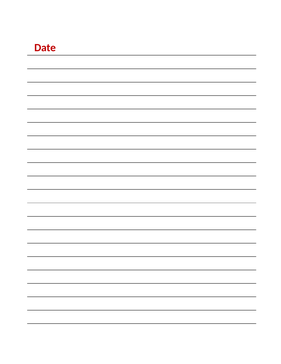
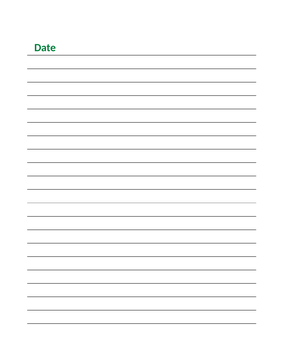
Date colour: red -> green (45, 48)
